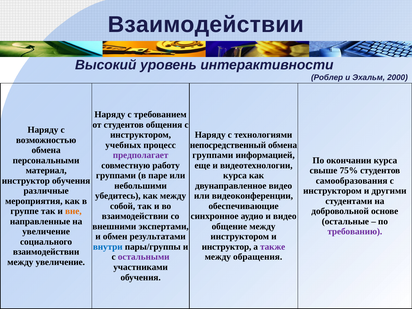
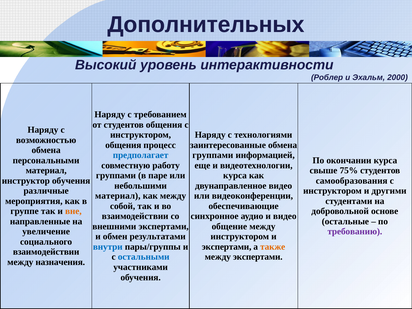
Взаимодействии: Взаимодействии -> Дополнительных (206, 25)
учебных: учебных -> общения (123, 145)
непосредственный: непосредственный -> заинтересованные (228, 145)
предполагает colour: purple -> blue (141, 155)
убедитесь: убедитесь -> материал (118, 196)
инструктор: инструктор -> экспертами (227, 247)
также colour: purple -> orange (273, 247)
остальными colour: purple -> blue (144, 257)
между обращения: обращения -> экспертами (258, 257)
между увеличение: увеличение -> назначения (60, 262)
